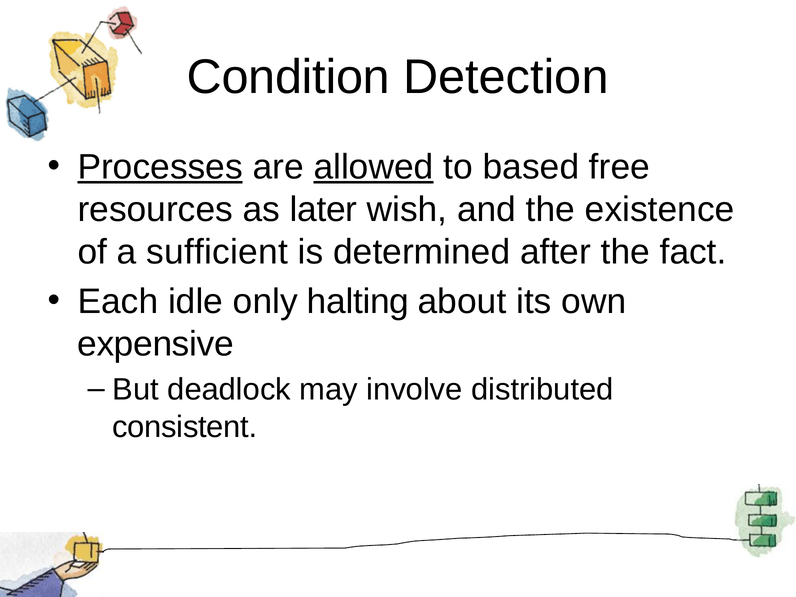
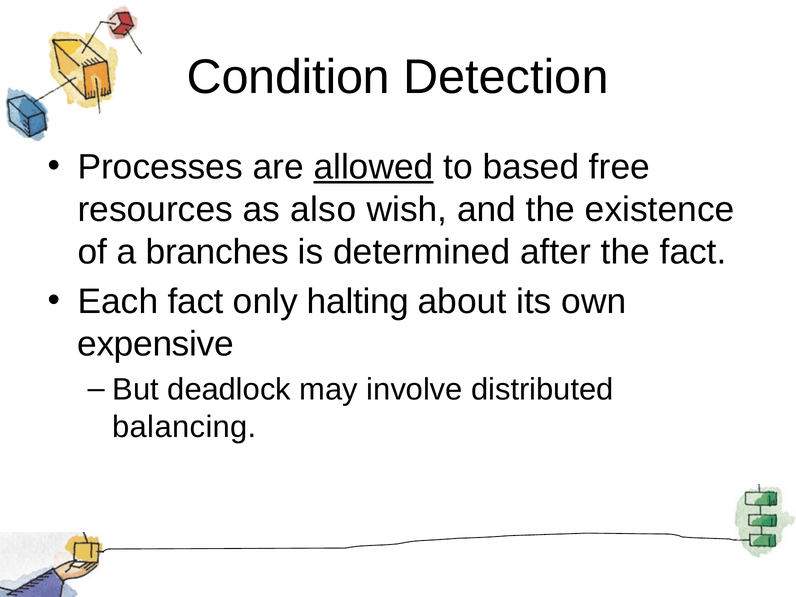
Processes underline: present -> none (160, 167)
later: later -> also (323, 209)
sufficient: sufficient -> branches (217, 252)
Each idle: idle -> fact (196, 301)
consistent: consistent -> balancing (184, 427)
